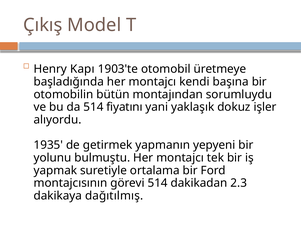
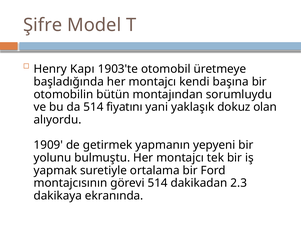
Çıkış: Çıkış -> Şifre (43, 25)
işler: işler -> olan (265, 107)
1935: 1935 -> 1909 (48, 145)
dağıtılmış: dağıtılmış -> ekranında (114, 195)
